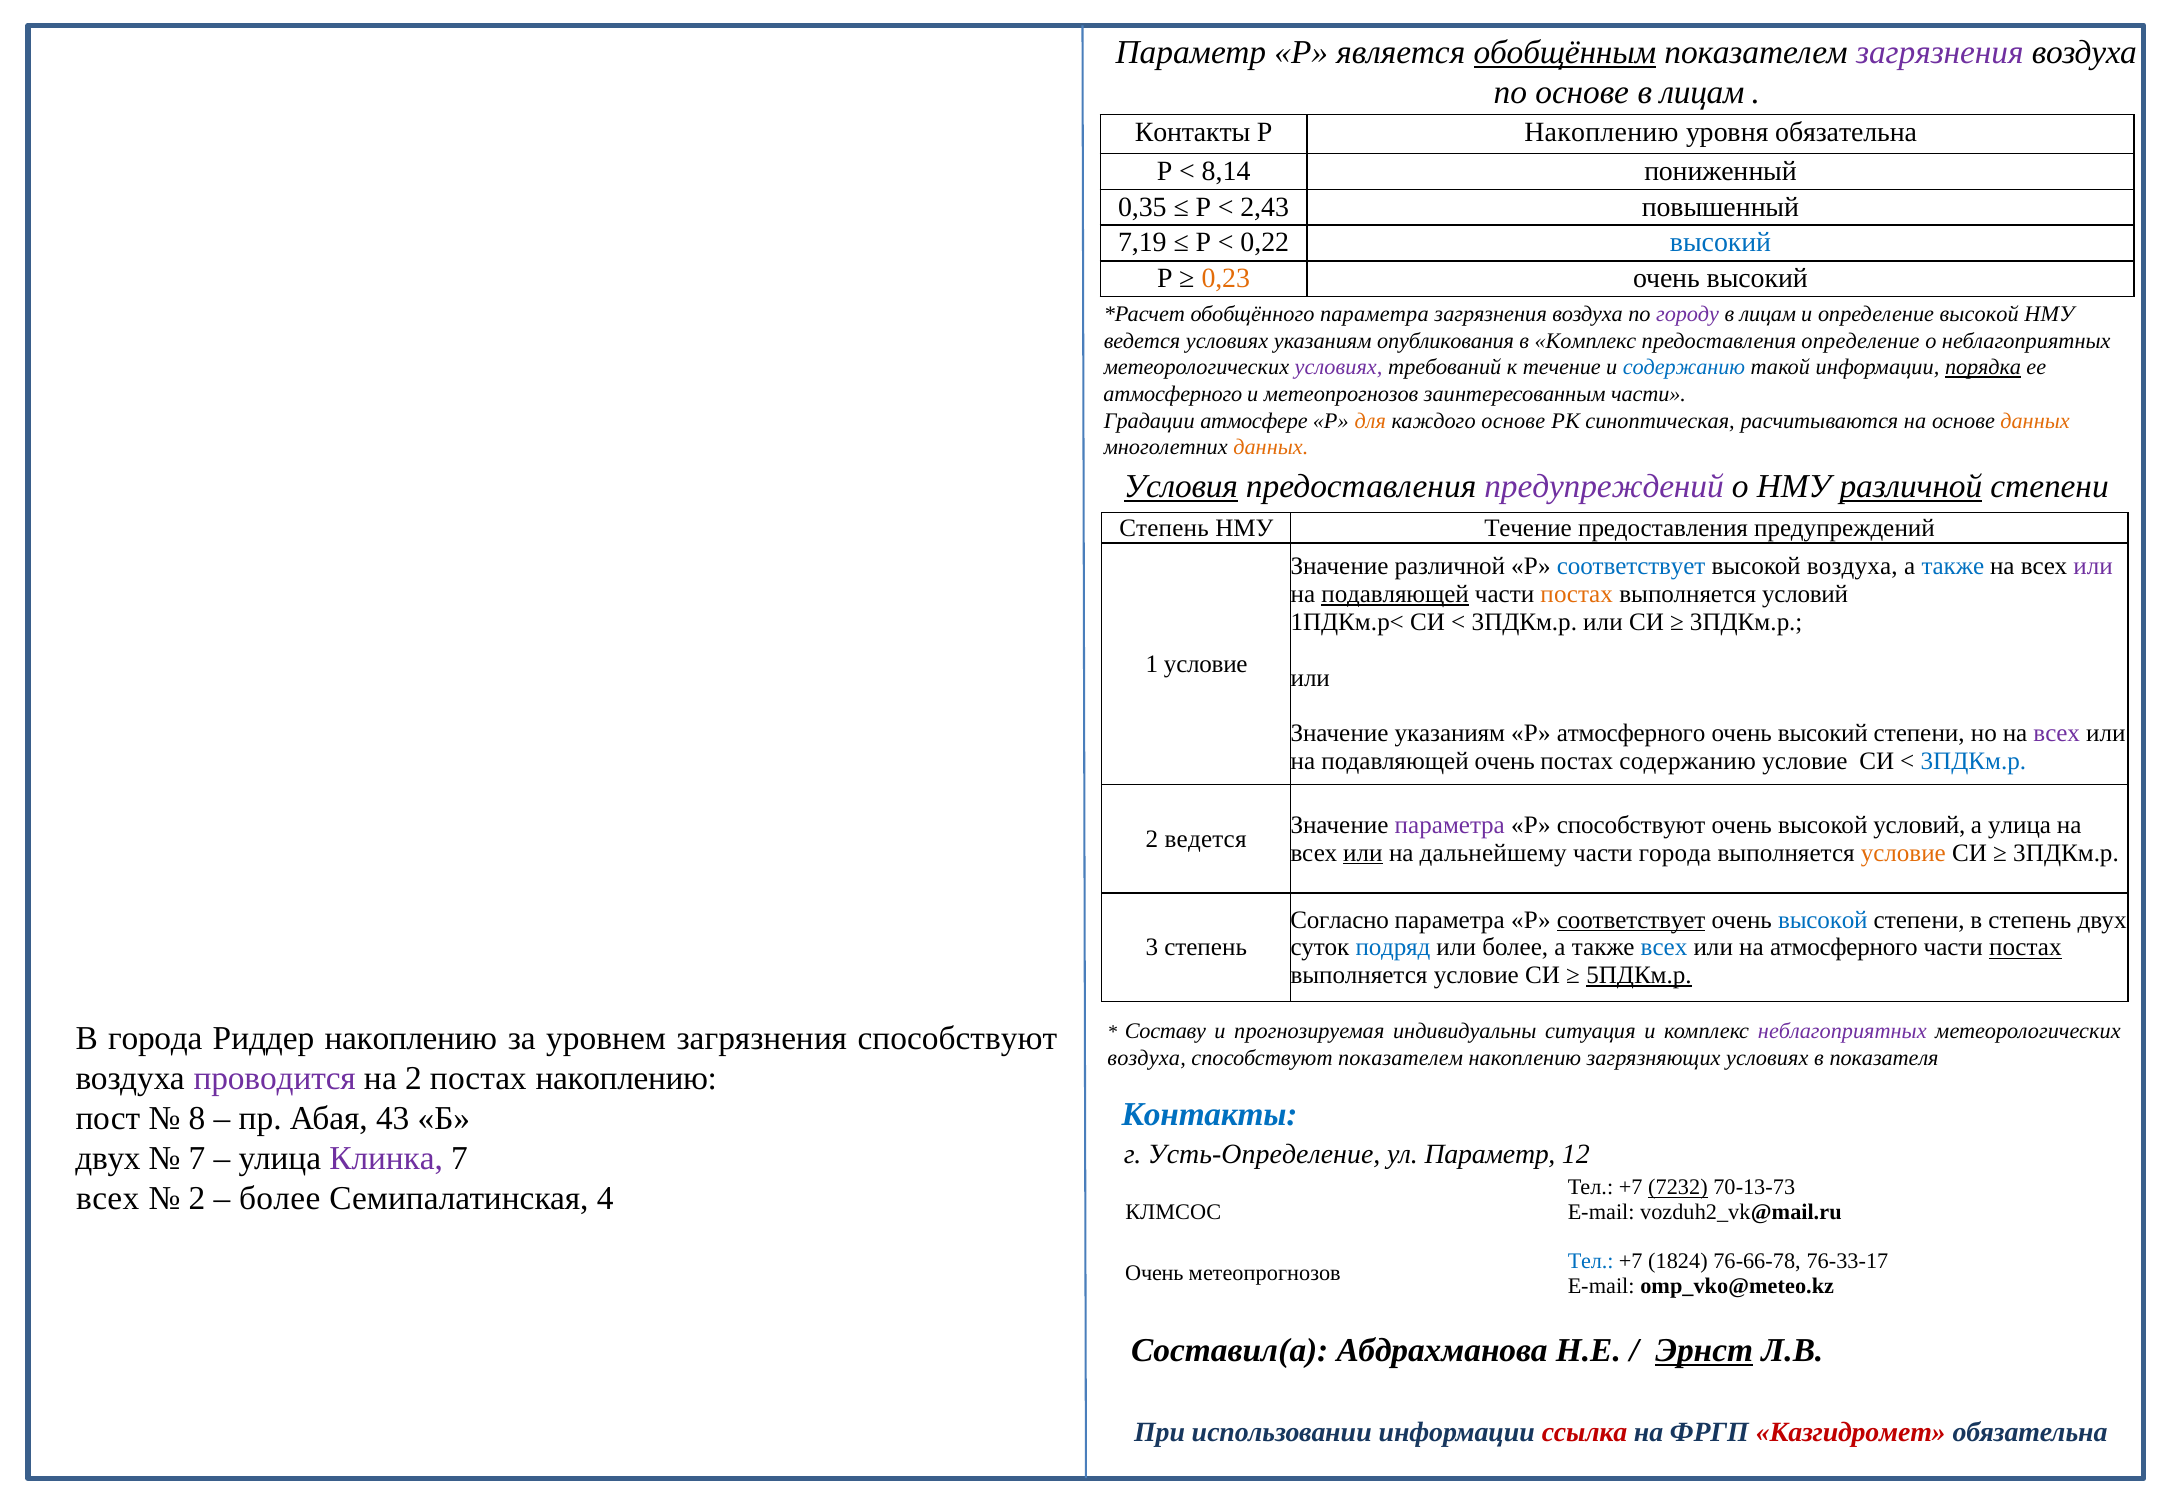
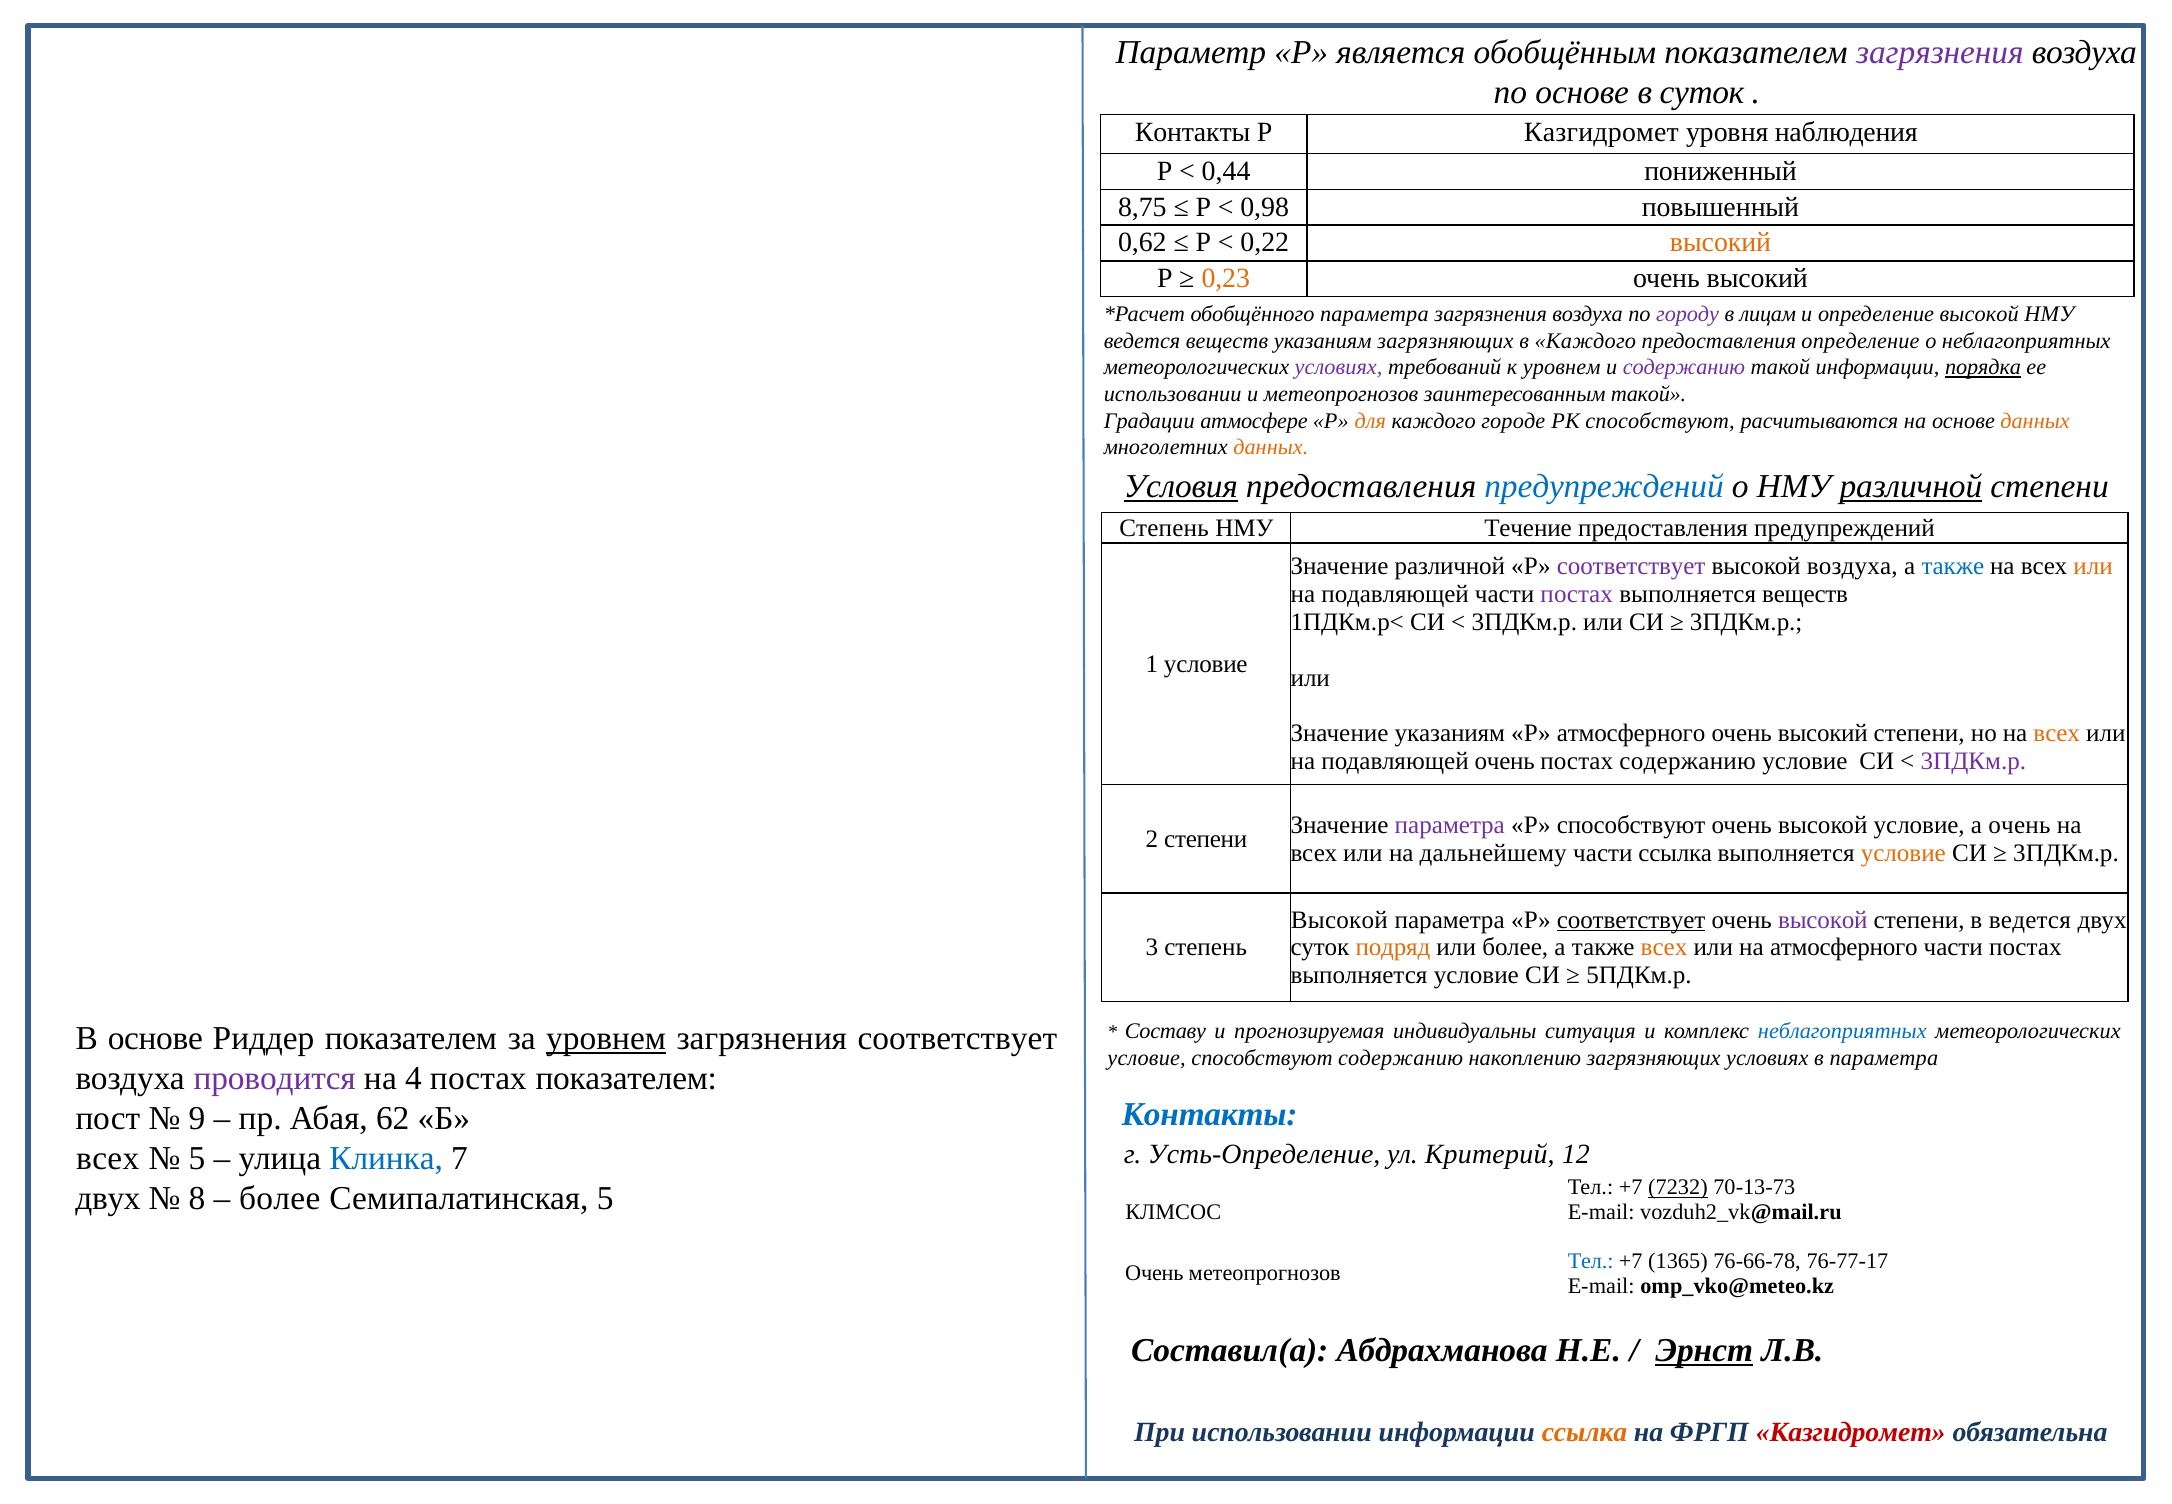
обобщённым underline: present -> none (1565, 52)
лицам: лицам -> суток (1702, 92)
Р Накоплению: Накоплению -> Казгидромет (1601, 132)
уровня обязательна: обязательна -> наблюдения (1846, 132)
8,14: 8,14 -> 0,44 (1226, 171)
0,35: 0,35 -> 8,75 (1142, 207)
2,43: 2,43 -> 0,98 (1265, 207)
7,19: 7,19 -> 0,62 (1142, 243)
высокий colour: blue -> orange (1721, 243)
ведется условиях: условиях -> веществ (1227, 341)
указаниям опубликования: опубликования -> загрязняющих (1445, 341)
в Комплекс: Комплекс -> Каждого (1585, 341)
к течение: течение -> уровнем (1562, 367)
содержанию colour: blue -> purple (1684, 367)
атмосферного: атмосферного -> использовании (1173, 394)
заинтересованным части: части -> такой (1649, 394)
каждого основе: основе -> городе (1513, 421)
РК синоптическая: синоптическая -> способствуют (1660, 421)
предупреждений colour: purple -> blue (1604, 487)
соответствует colour: blue -> purple (1631, 567)
или colour: purple -> orange (2093, 567)
подавляющей underline: present -> none (1395, 594)
постах colour: orange -> purple (1577, 594)
выполняется условий: условий -> веществ (1805, 594)
всех colour: purple -> orange (2057, 733)
3ПДКм.р colour: blue -> purple (1973, 761)
высокой условий: условий -> условие (1919, 825)
а улица: улица -> очень (2019, 825)
2 ведется: ведется -> степени (1206, 839)
или underline: present -> none (1363, 853)
части города: города -> ссылка (1675, 853)
Согласно: Согласно -> Высокой (1339, 920)
высокой colour: blue -> purple (1823, 920)
в степень: степень -> ведется (2030, 920)
подряд colour: blue -> orange (1393, 947)
всех colour: blue -> orange (1664, 947)
постах underline: present -> none (2025, 947)
5ПДКм.р underline: present -> none (1639, 975)
В города: города -> основе (155, 1038)
Риддер накоплению: накоплению -> показателем (411, 1038)
уровнем underline: none -> present (606, 1038)
загрязнения способствуют: способствуют -> соответствует (957, 1038)
неблагоприятных colour: purple -> blue (1842, 1031)
воздуха: воздуха -> условие (1147, 1058)
способствуют показателем: показателем -> содержанию (1401, 1058)
в показателя: показателя -> параметра (1884, 1058)
на 2: 2 -> 4 (413, 1078)
постах накоплению: накоплению -> показателем (626, 1078)
8: 8 -> 9 (197, 1118)
43: 43 -> 62 (393, 1118)
ул Параметр: Параметр -> Критерий (1490, 1154)
двух: двух -> всех (108, 1158)
7: 7 -> 5 (197, 1158)
Клинка colour: purple -> blue (386, 1158)
всех: всех -> двух (108, 1198)
2: 2 -> 8 (197, 1198)
Семипалатинская 4: 4 -> 5 (605, 1198)
1824: 1824 -> 1365 (1678, 1261)
76-33-17: 76-33-17 -> 76-77-17 (1847, 1261)
ссылка colour: red -> orange (1585, 1432)
